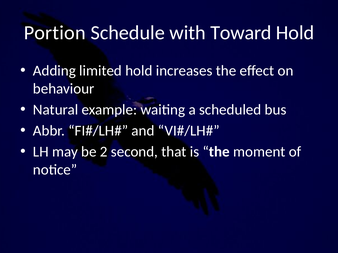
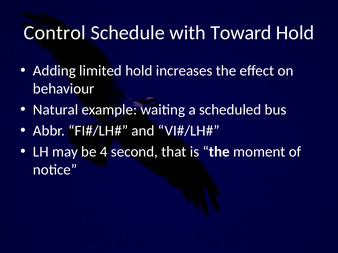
Portion: Portion -> Control (55, 33)
2: 2 -> 4 (104, 152)
